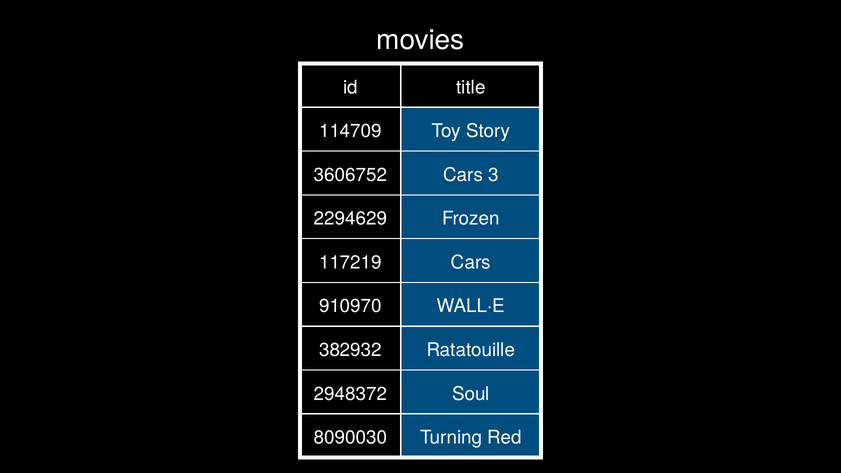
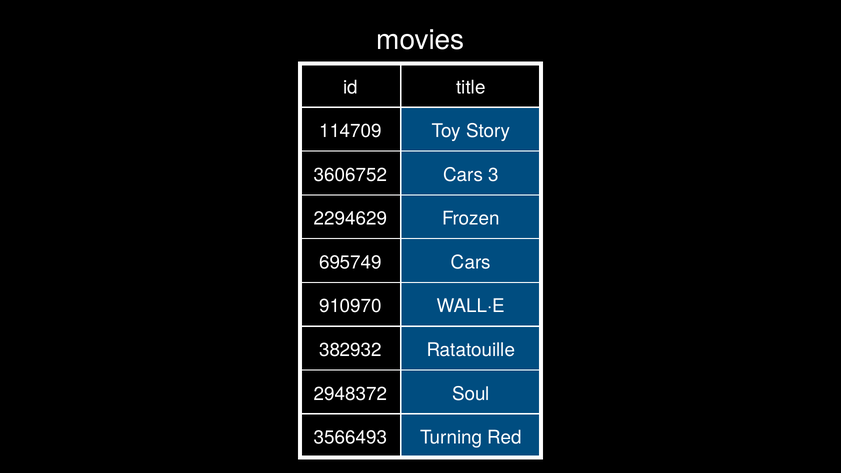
117219: 117219 -> 695749 (350, 262)
8090030: 8090030 -> 3566493 (350, 438)
